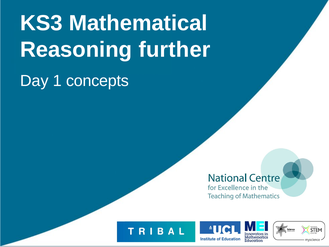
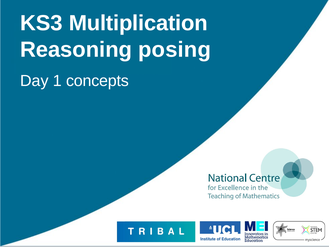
Mathematical: Mathematical -> Multiplication (138, 23)
further: further -> posing (175, 50)
